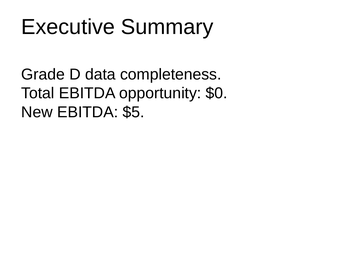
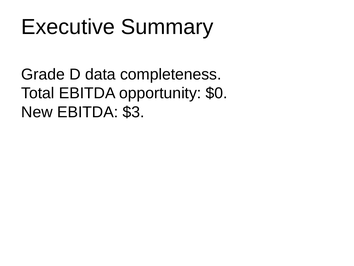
$5: $5 -> $3 (134, 112)
